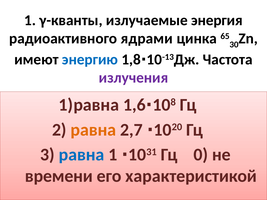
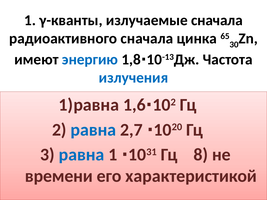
излучаемые энергия: энергия -> сначала (217, 20)
радиоактивного ядрами: ядрами -> сначала (147, 39)
излучения colour: purple -> blue (133, 78)
8: 8 -> 2 (173, 102)
равна colour: orange -> blue (93, 130)
0: 0 -> 8 (201, 155)
